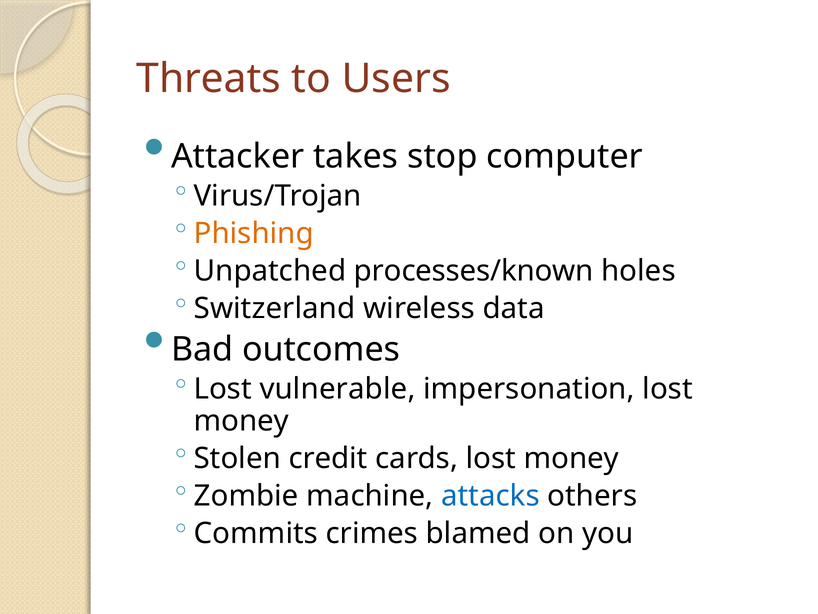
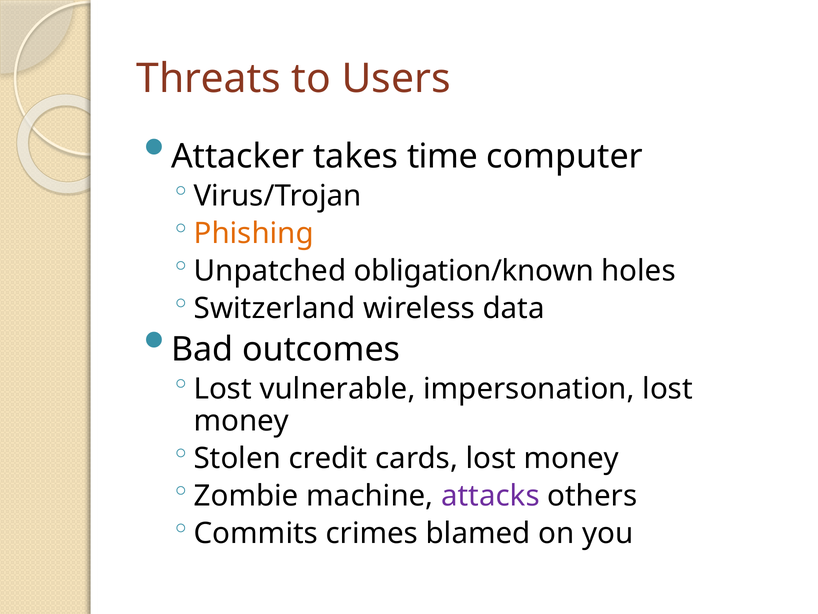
stop: stop -> time (443, 156)
processes/known: processes/known -> obligation/known (474, 271)
attacks colour: blue -> purple (490, 495)
